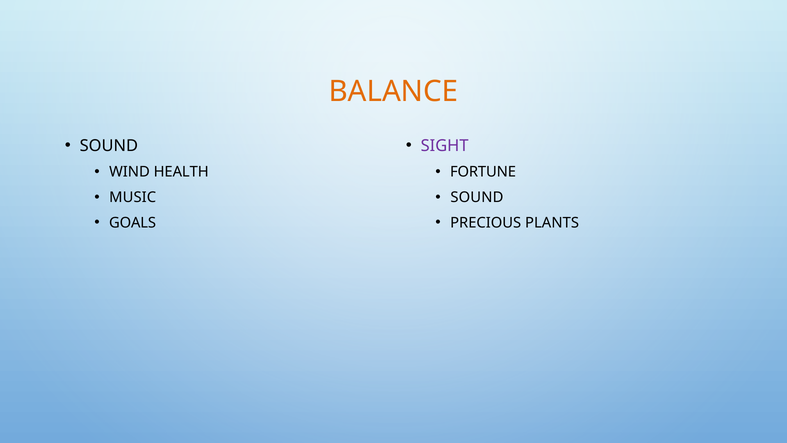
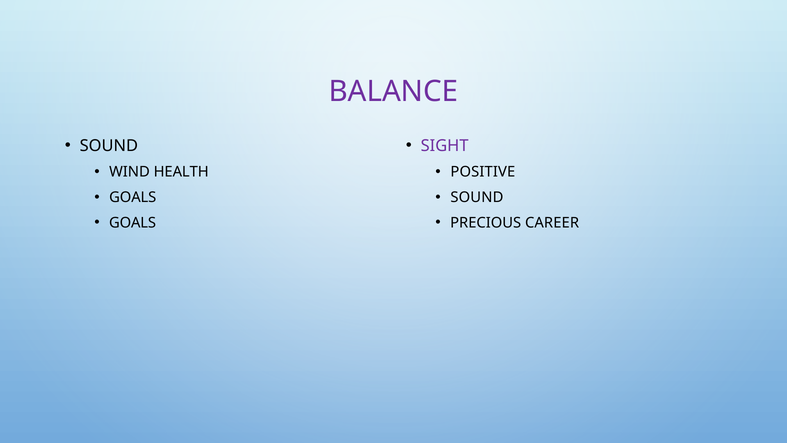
BALANCE colour: orange -> purple (393, 91)
FORTUNE: FORTUNE -> POSITIVE (483, 172)
MUSIC: MUSIC -> GOALS (133, 197)
PLANTS: PLANTS -> CAREER (552, 223)
